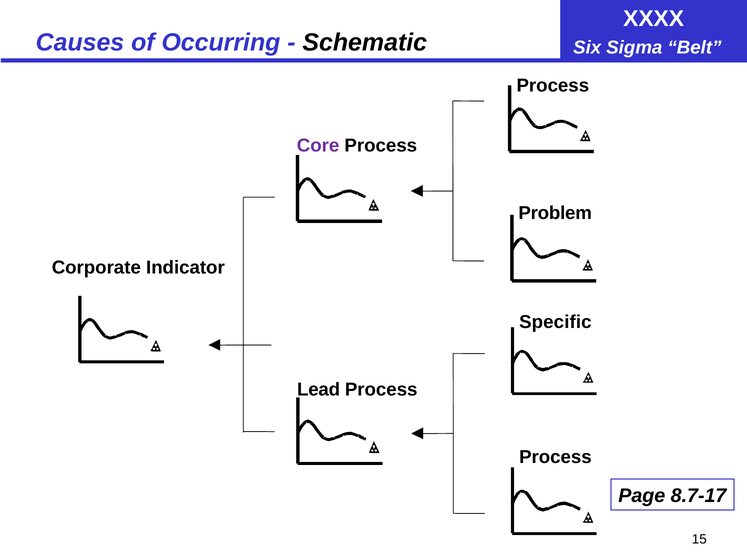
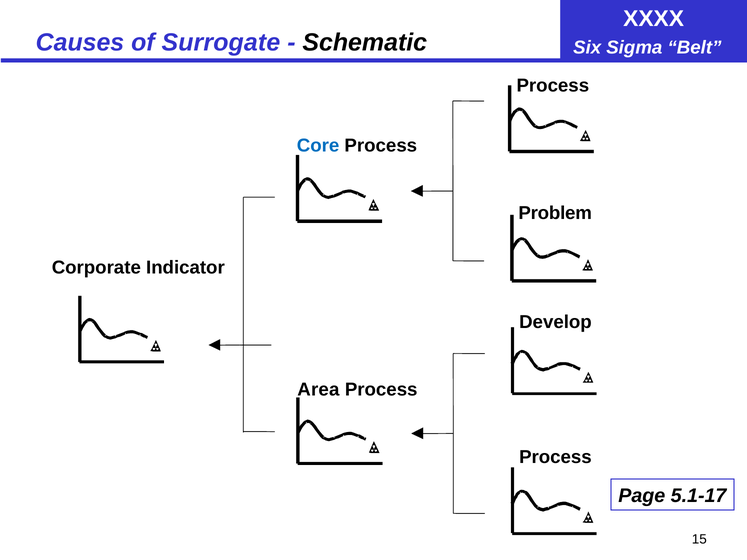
Occurring: Occurring -> Surrogate (221, 43)
Core colour: purple -> blue (318, 145)
Specific: Specific -> Develop (555, 322)
Lead: Lead -> Area (318, 390)
8.7-17: 8.7-17 -> 5.1-17 (699, 496)
